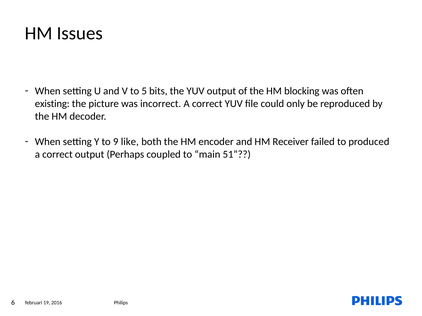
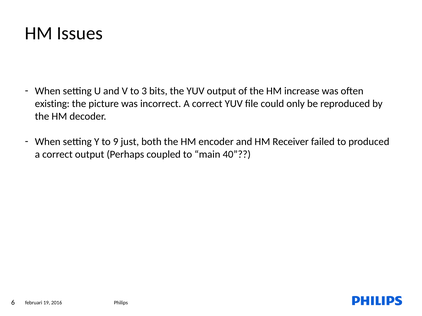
5: 5 -> 3 (144, 91)
blocking: blocking -> increase (302, 91)
like: like -> just (130, 142)
51: 51 -> 40 (237, 154)
